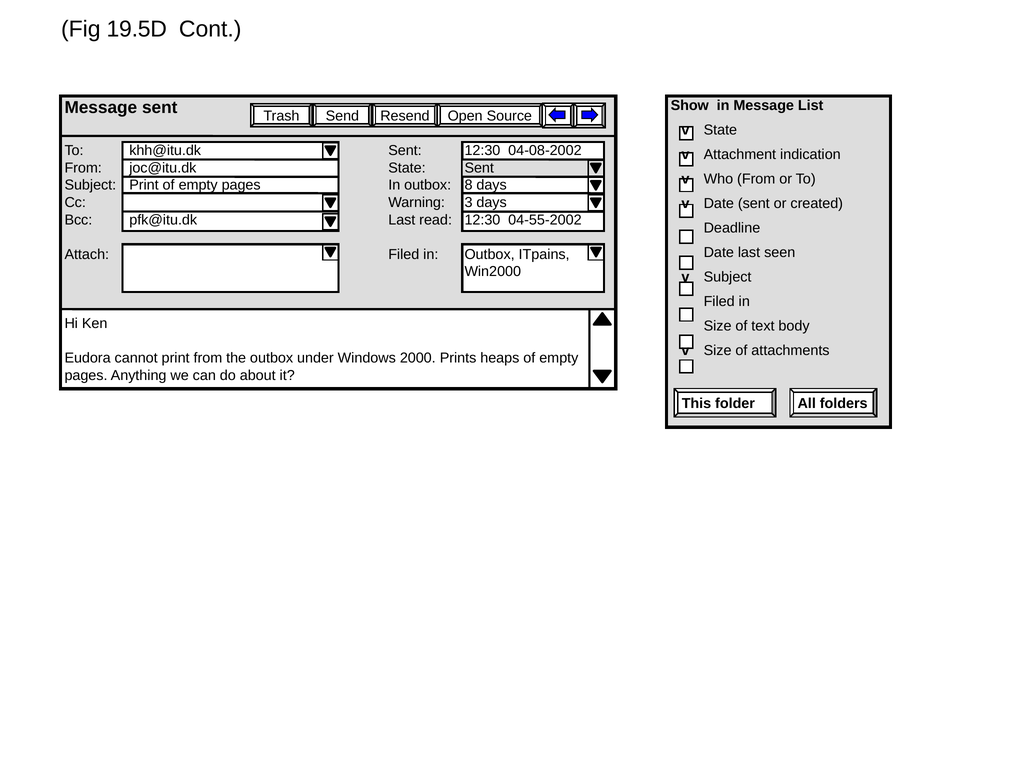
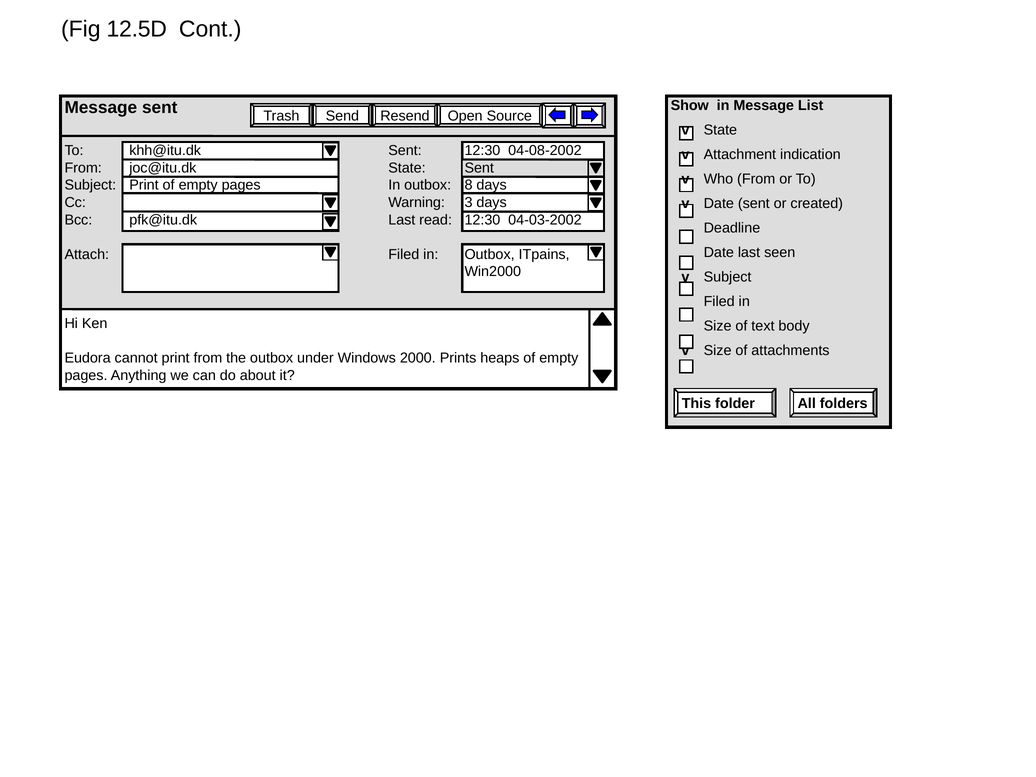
19.5D: 19.5D -> 12.5D (137, 29)
04-55-2002: 04-55-2002 -> 04-03-2002 (545, 220)
